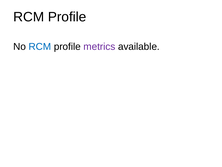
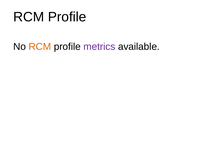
RCM colour: blue -> orange (40, 47)
